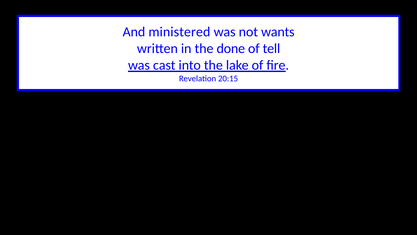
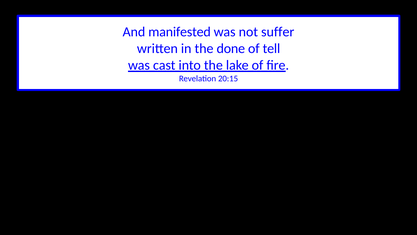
ministered: ministered -> manifested (180, 32)
wants: wants -> suffer (278, 32)
